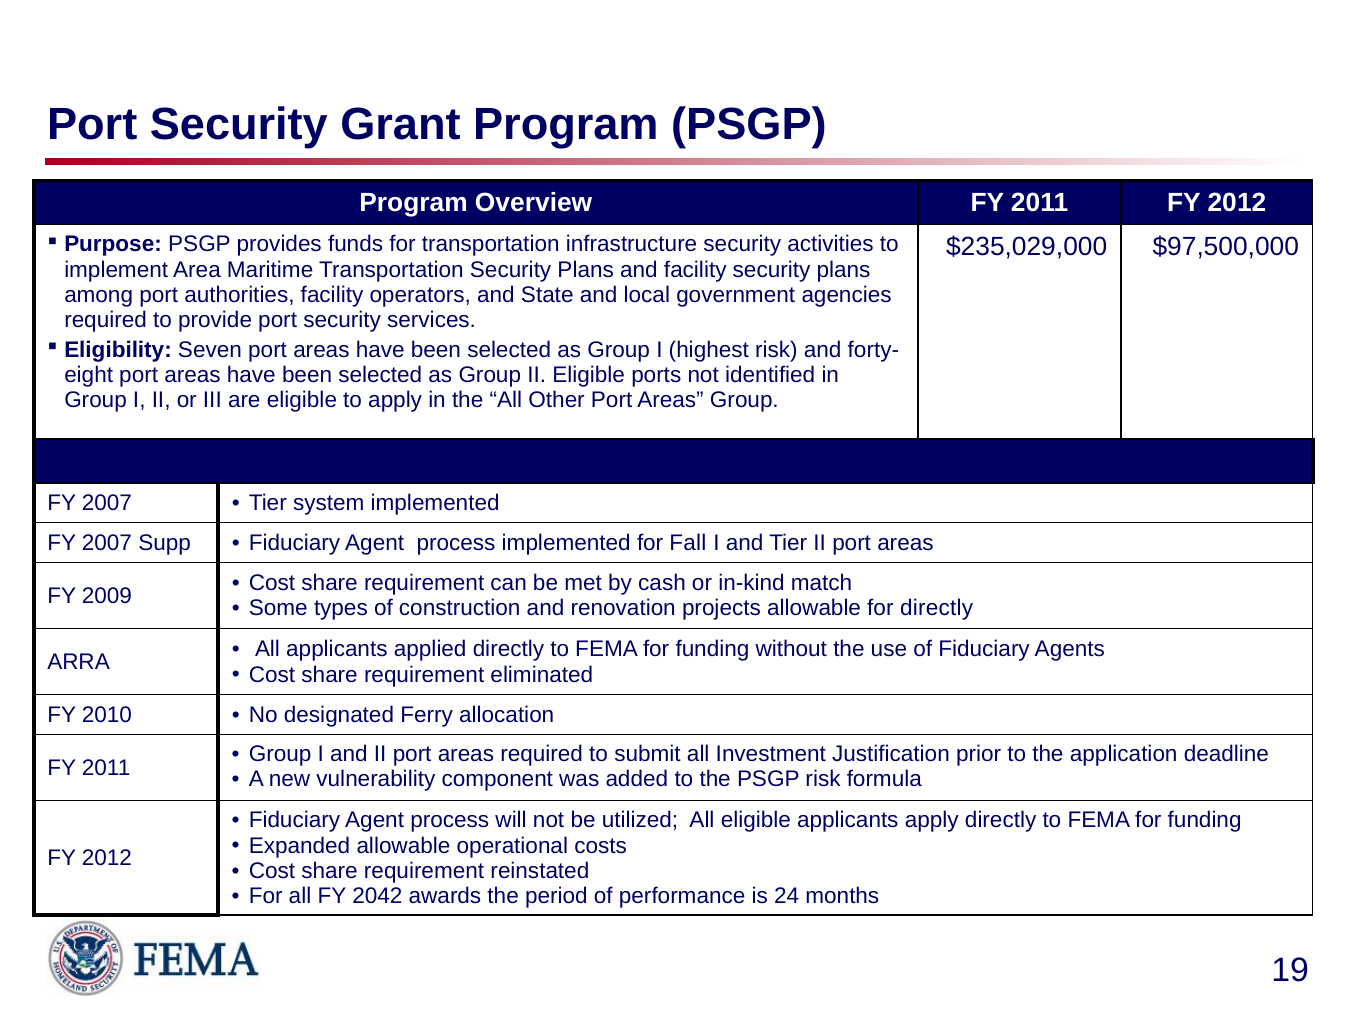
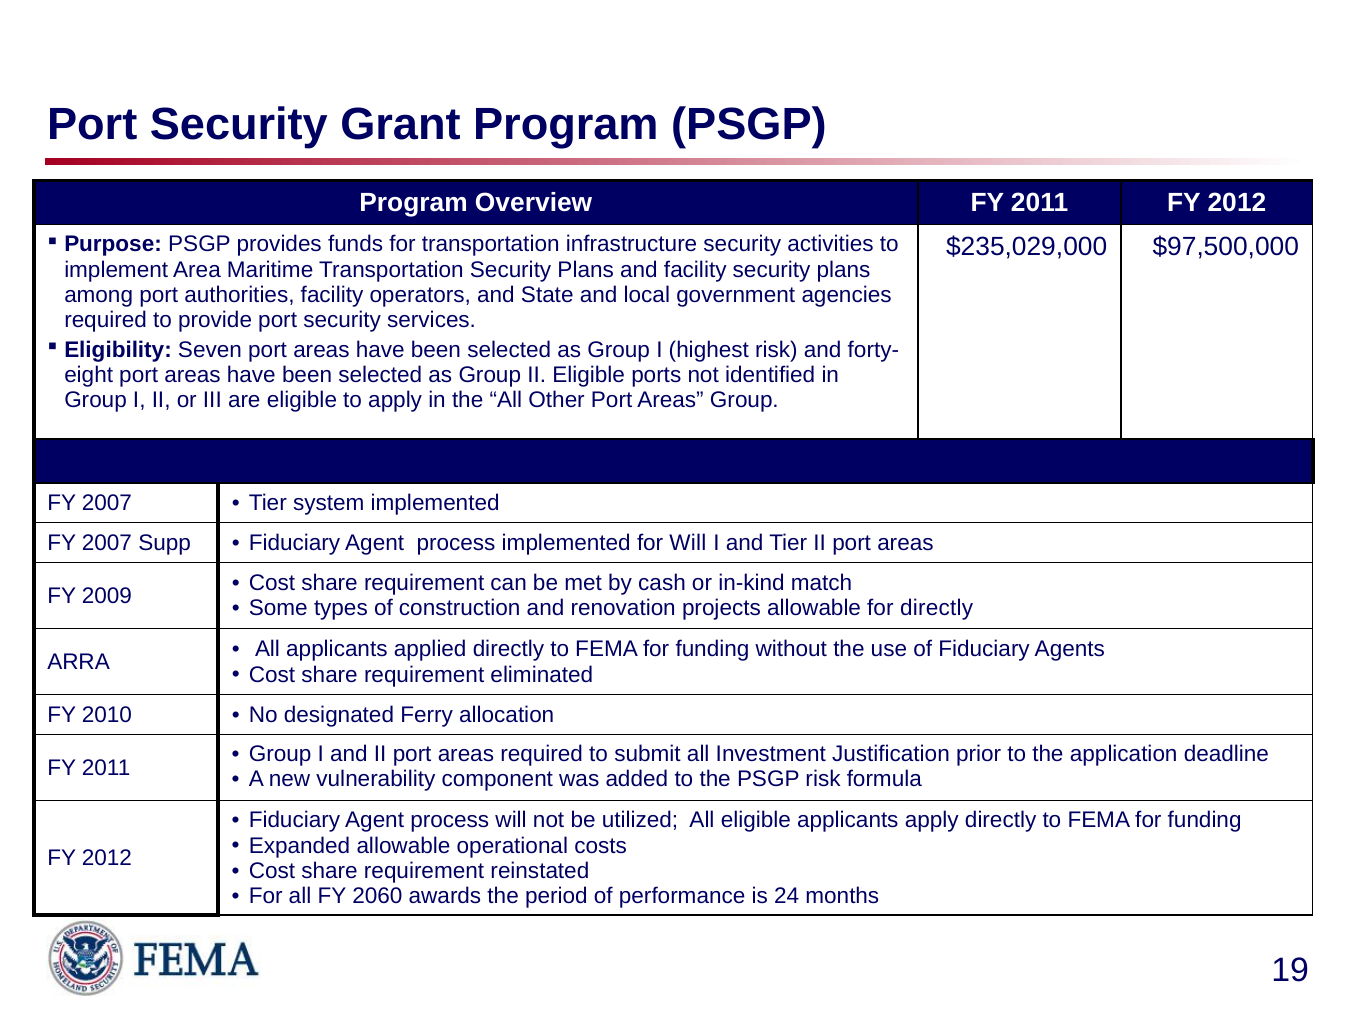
for Fall: Fall -> Will (688, 543)
2042: 2042 -> 2060 (377, 897)
